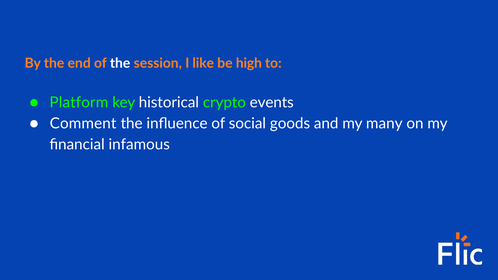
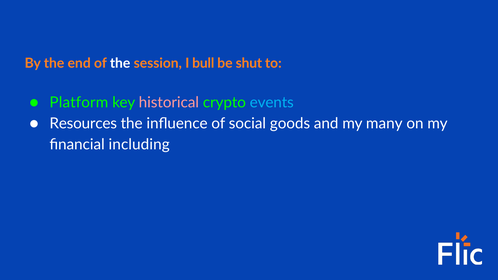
like: like -> bull (203, 63)
high: high -> shut (249, 63)
historical colour: white -> pink (169, 103)
events colour: white -> light blue (272, 103)
Comment: Comment -> Resources (83, 124)
infamous: infamous -> including (139, 145)
